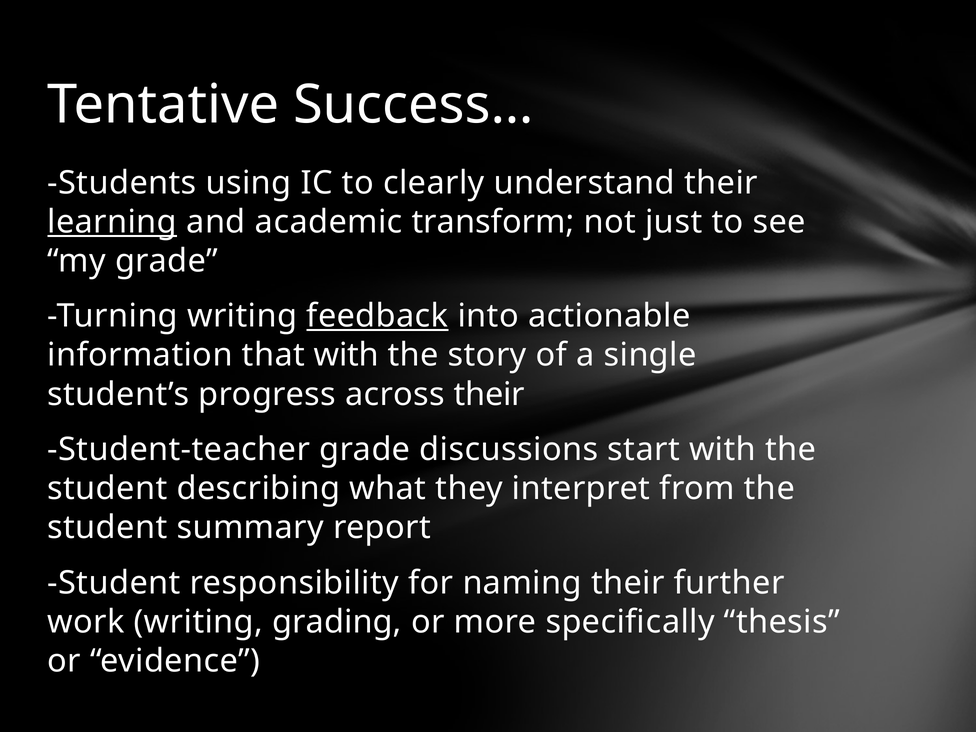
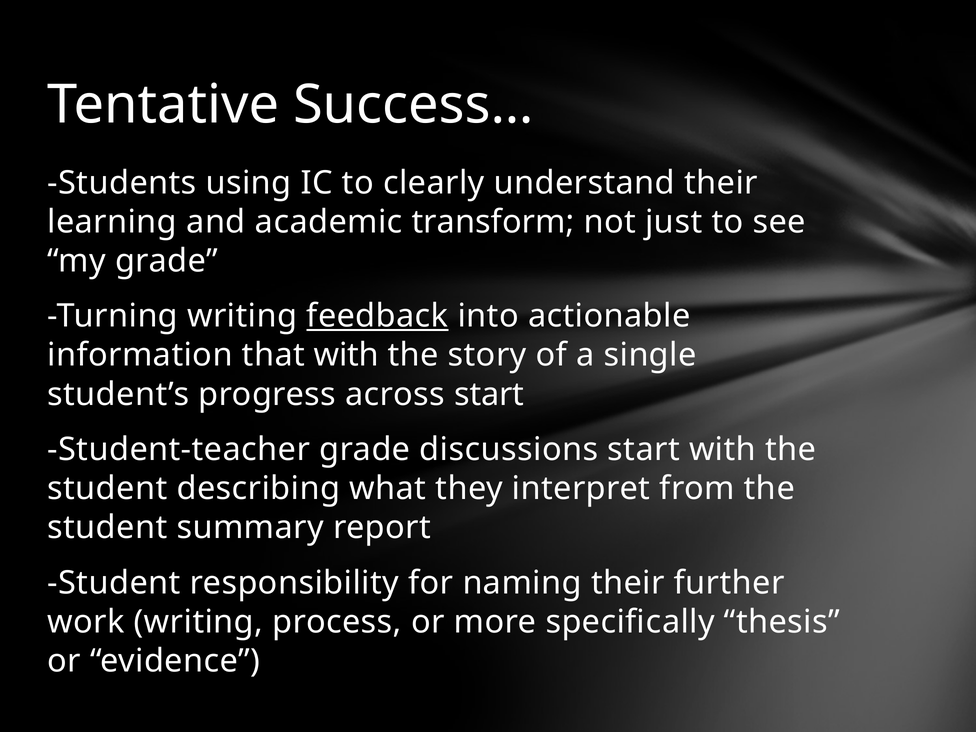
learning underline: present -> none (112, 222)
across their: their -> start (489, 394)
grading: grading -> process (337, 622)
